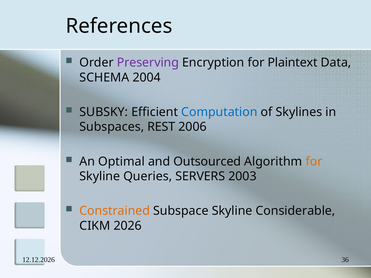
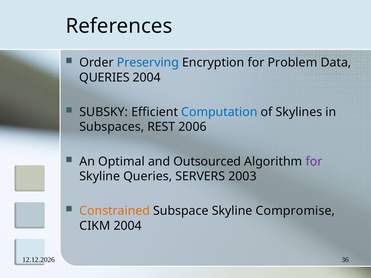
Preserving colour: purple -> blue (148, 63)
Plaintext: Plaintext -> Problem (292, 63)
SCHEMA: SCHEMA -> QUERIES (104, 78)
for colour: orange -> purple (314, 162)
Considerable: Considerable -> Compromise (295, 211)
CIKM 2026: 2026 -> 2004 (128, 226)
